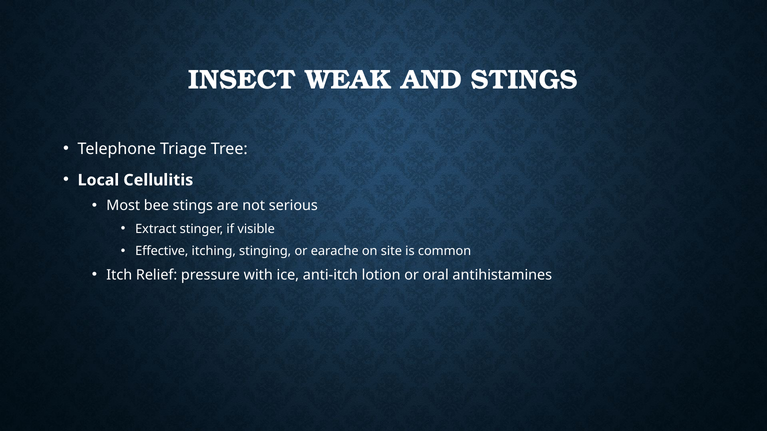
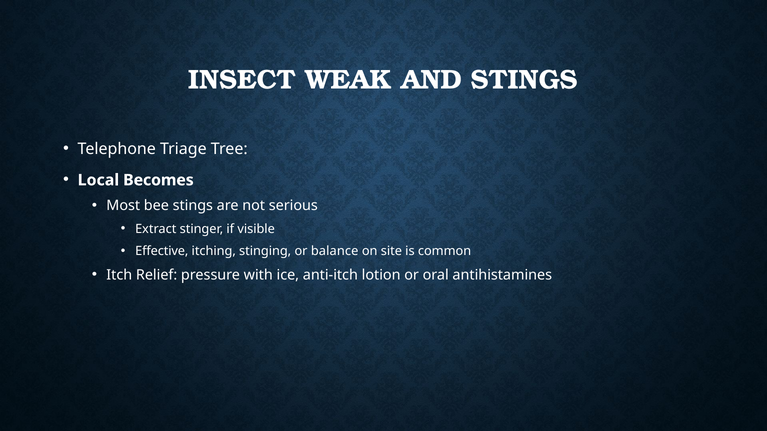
Cellulitis: Cellulitis -> Becomes (158, 180)
earache: earache -> balance (335, 251)
